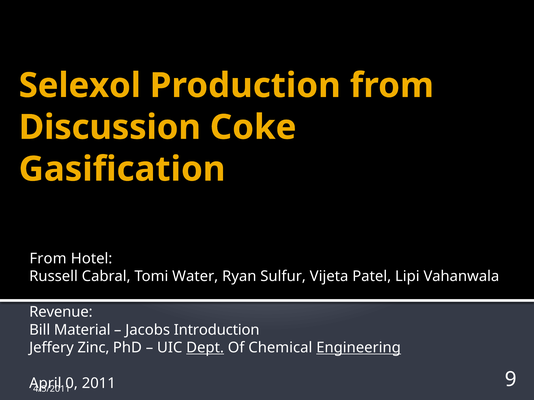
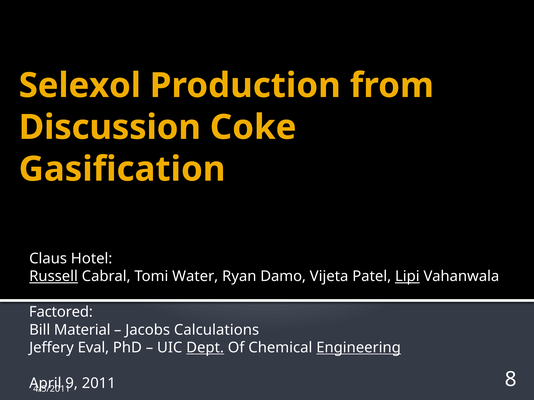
From: From -> Claus (48, 259)
Russell underline: none -> present (54, 277)
Sulfur: Sulfur -> Damo (283, 277)
Lipi underline: none -> present (407, 277)
Revenue: Revenue -> Factored (61, 312)
Introduction: Introduction -> Calculations (217, 330)
Zinc: Zinc -> Eval (93, 348)
0: 0 -> 9 (72, 384)
9: 9 -> 8 (511, 380)
